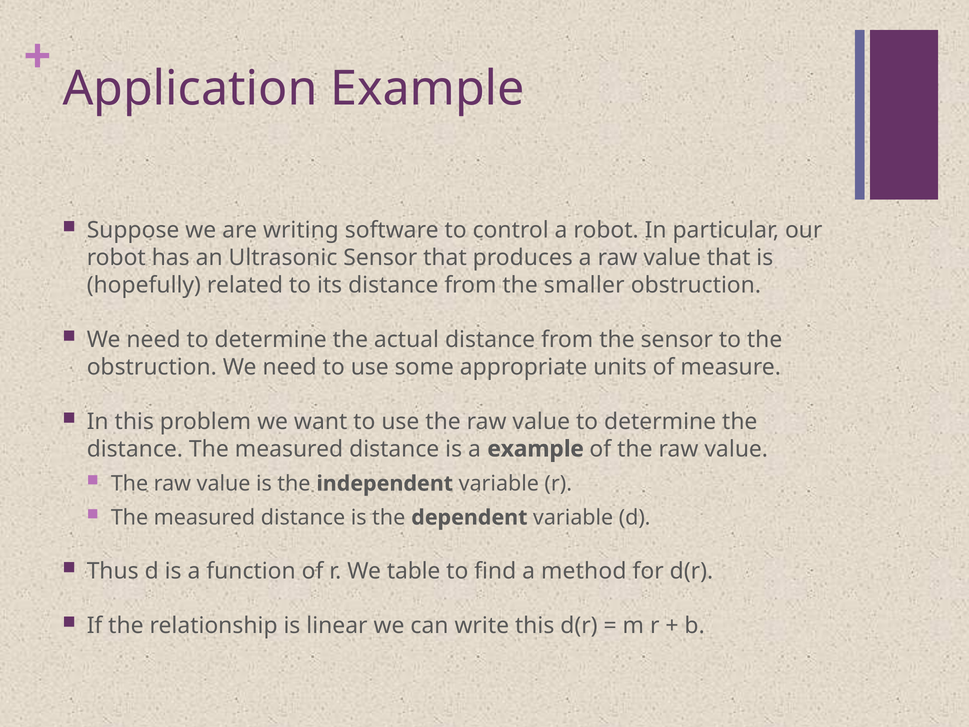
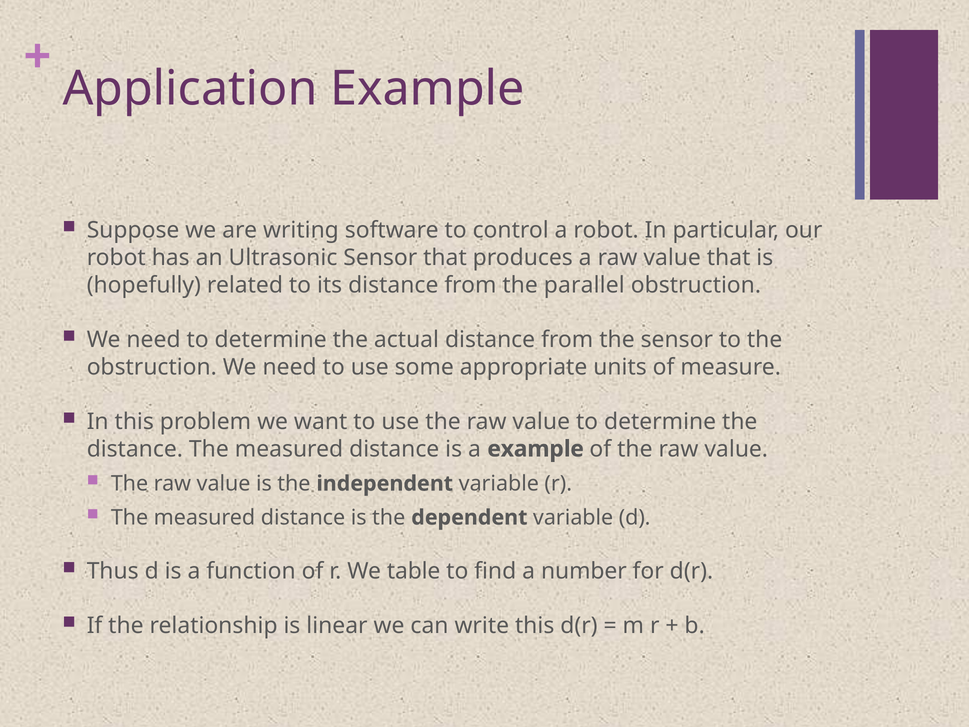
smaller: smaller -> parallel (584, 285)
method: method -> number (584, 571)
